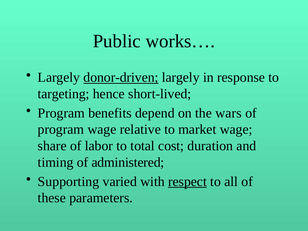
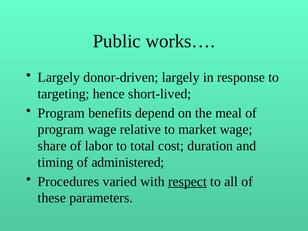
donor-driven underline: present -> none (121, 77)
wars: wars -> meal (229, 113)
Supporting: Supporting -> Procedures (68, 182)
